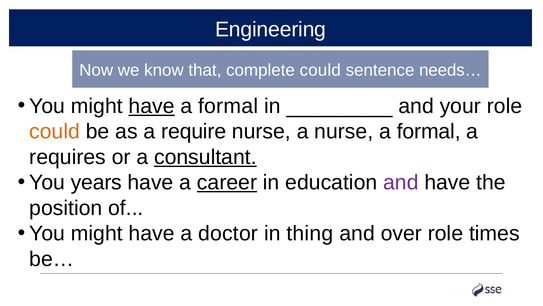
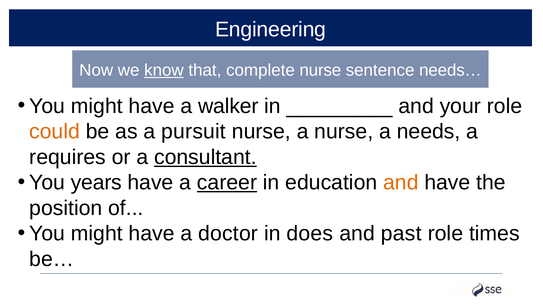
know underline: none -> present (164, 70)
complete could: could -> nurse (320, 70)
have underline: present -> none (152, 106)
formal: formal -> walker (228, 106)
require: require -> pursuit (194, 131)
nurse a formal: formal -> needs (429, 131)
and colour: purple -> orange (401, 182)
thing: thing -> does (310, 233)
over: over -> past (401, 233)
